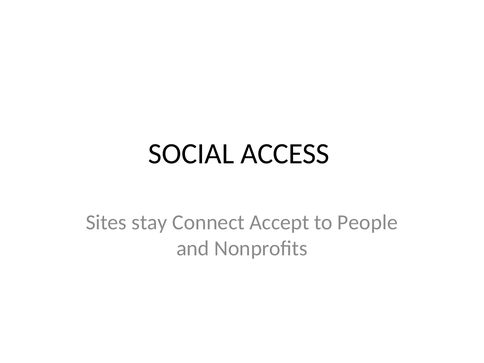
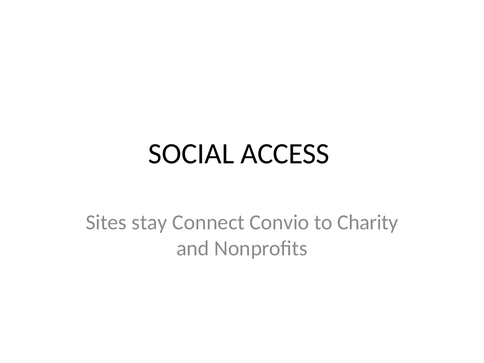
Accept: Accept -> Convio (279, 223)
People: People -> Charity (368, 223)
